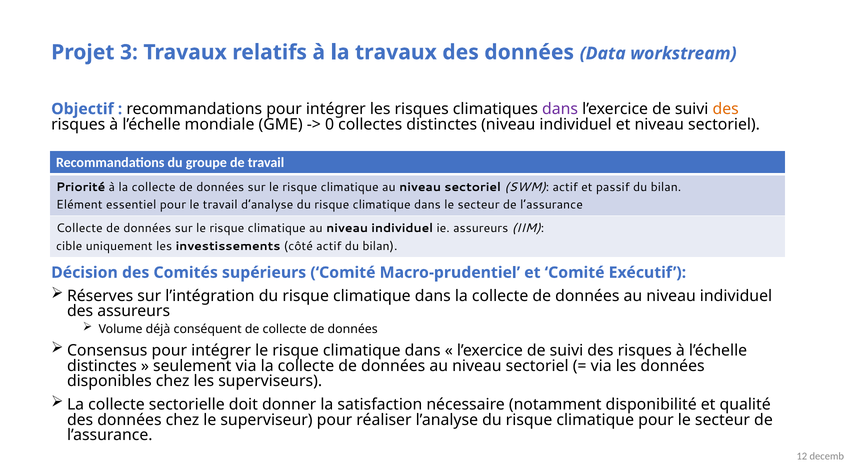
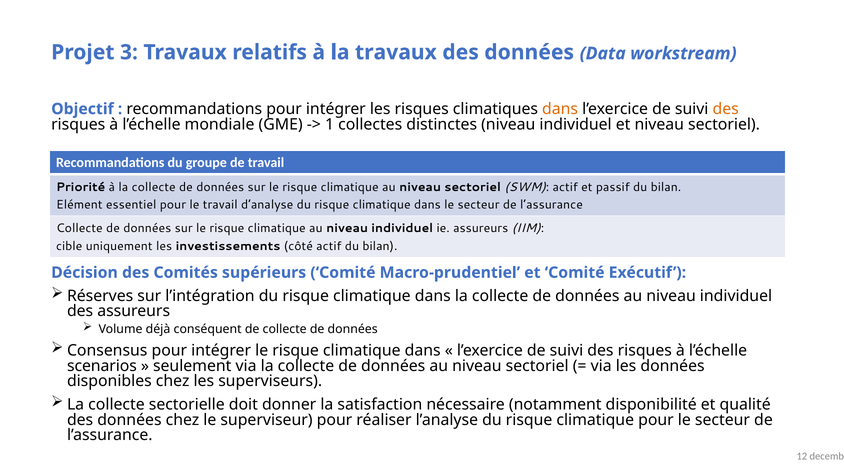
dans colour: purple -> orange (560, 109)
0: 0 -> 1 (330, 124)
distinctes: distinctes -> scenarios (102, 366)
